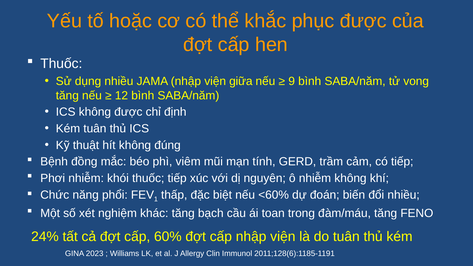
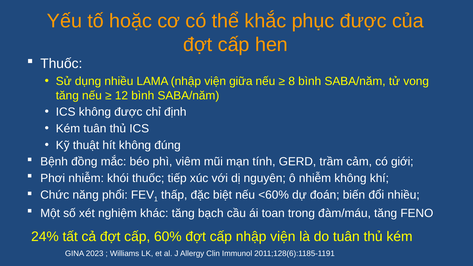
JAMA: JAMA -> LAMA (152, 81)
9: 9 -> 8 (292, 81)
có tiếp: tiếp -> giới (402, 162)
